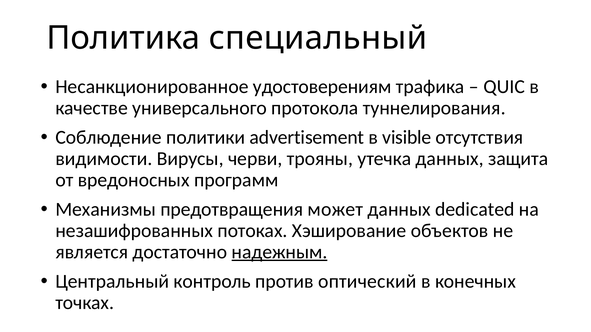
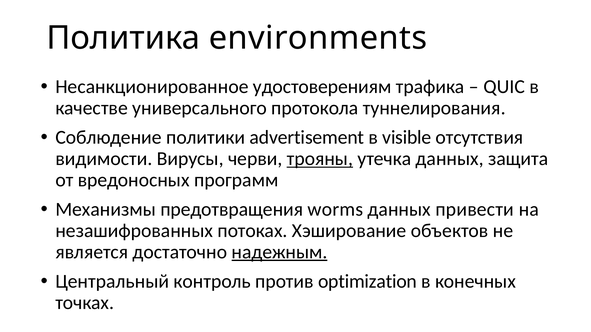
специальный: специальный -> environments (318, 38)
трояны underline: none -> present (320, 159)
может: может -> worms (335, 210)
dedicated: dedicated -> привести (475, 210)
оптический: оптический -> optimization (367, 282)
